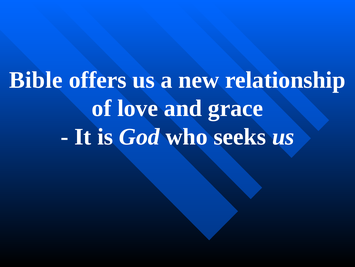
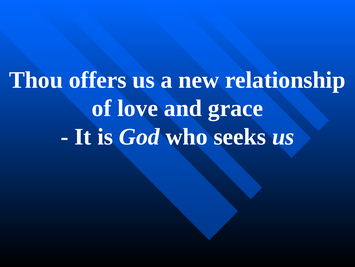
Bible: Bible -> Thou (36, 80)
